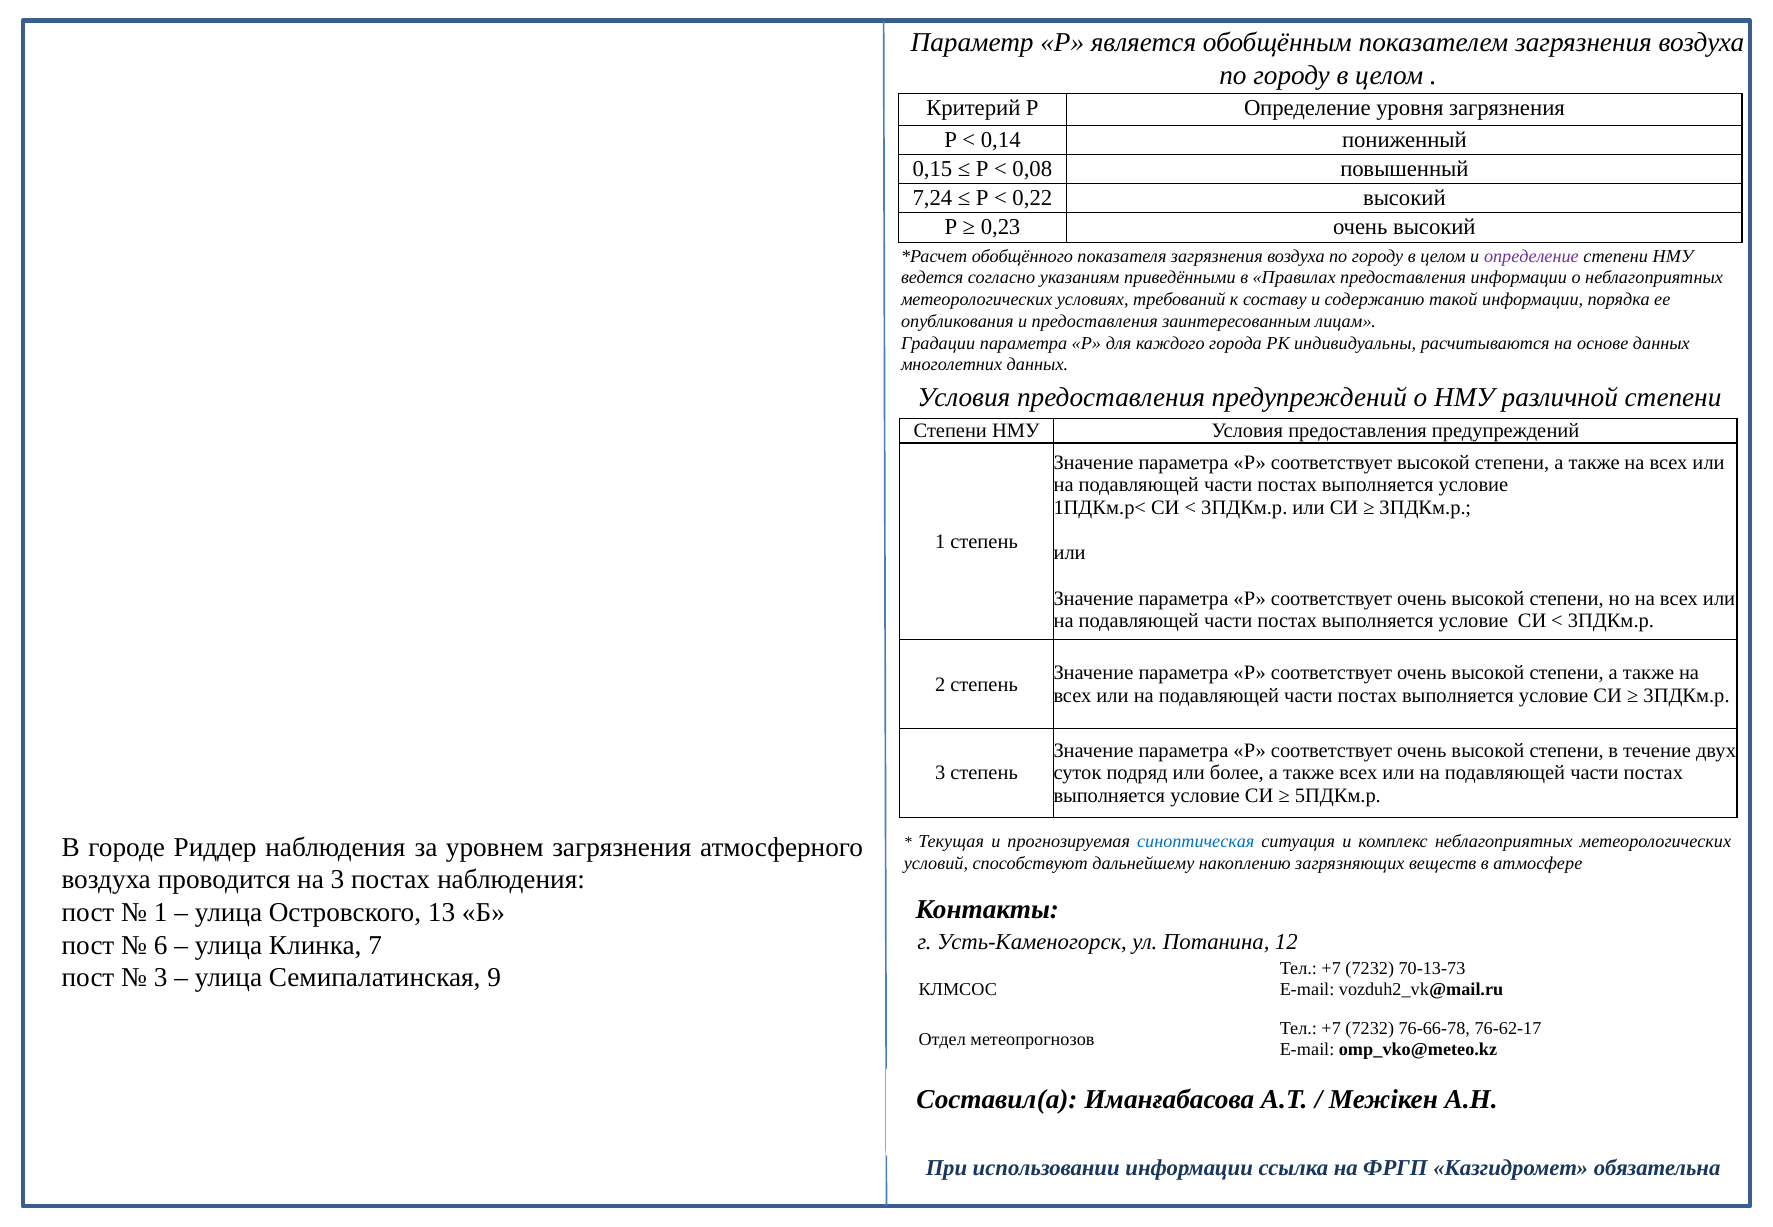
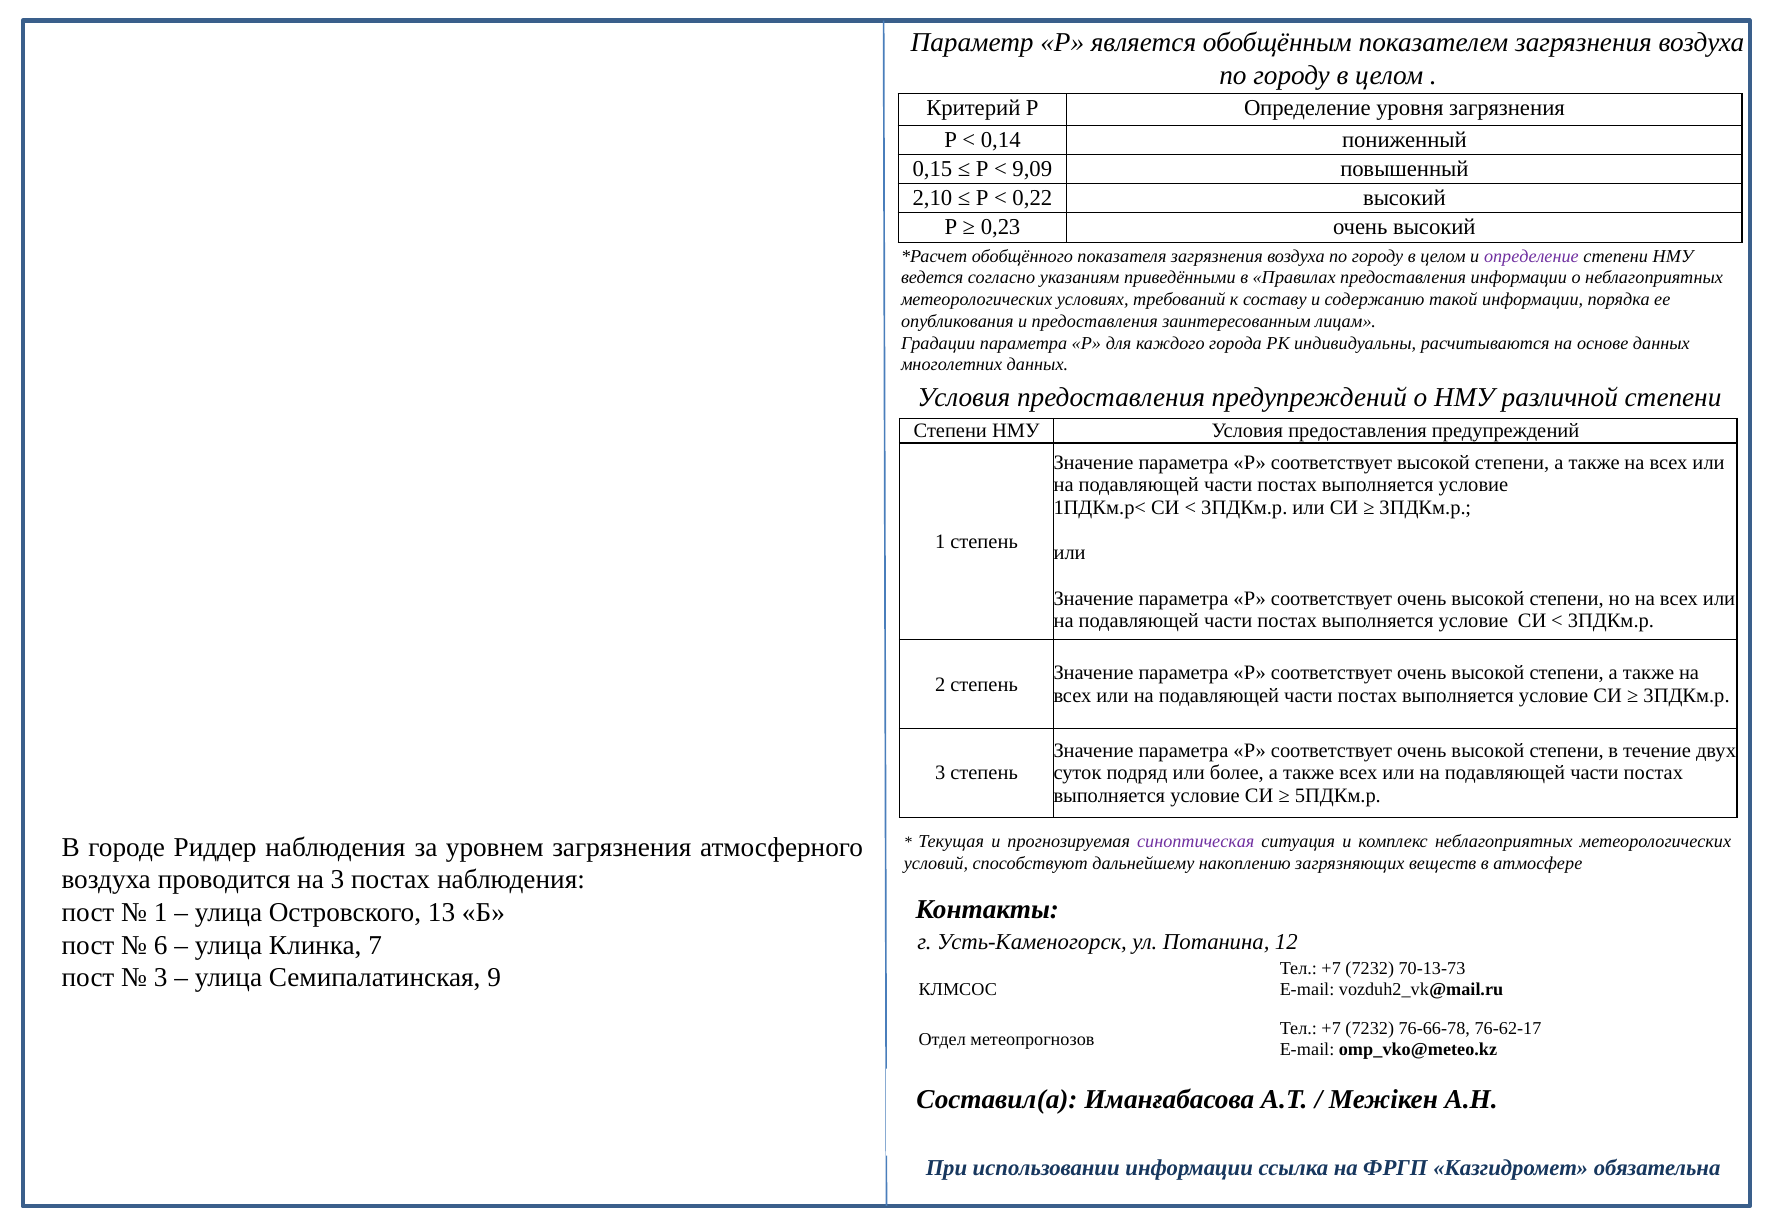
0,08: 0,08 -> 9,09 (1032, 169)
7,24: 7,24 -> 2,10 (932, 198)
синоптическая colour: blue -> purple (1196, 842)
